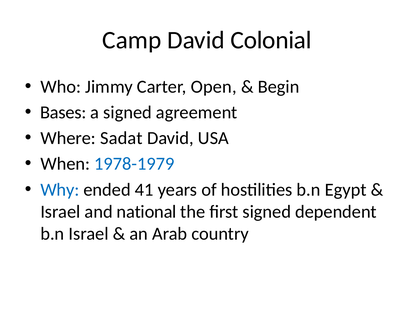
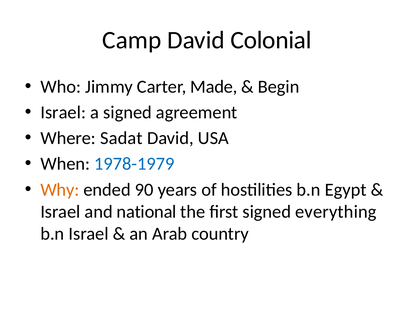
Open: Open -> Made (214, 87)
Bases: Bases -> Israel (63, 113)
Why colour: blue -> orange (60, 190)
41: 41 -> 90 (144, 190)
dependent: dependent -> everything (336, 212)
